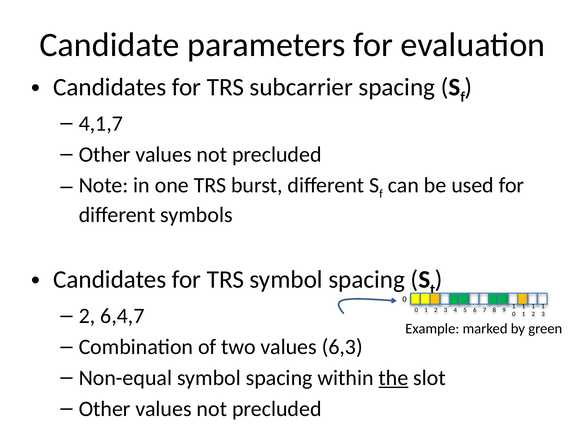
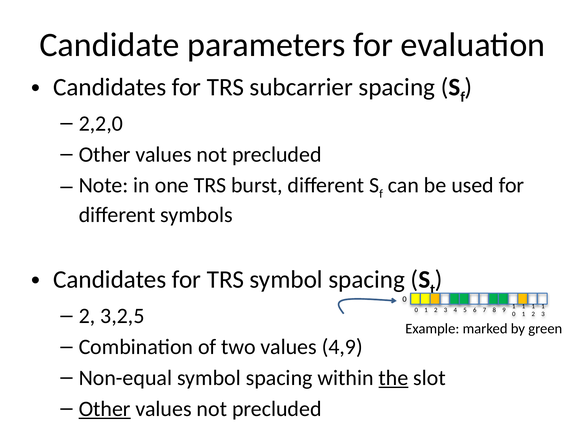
4,1,7: 4,1,7 -> 2,2,0 (101, 123)
6,4,7: 6,4,7 -> 3,2,5 (122, 316)
6,3: 6,3 -> 4,9 (342, 347)
Other underline: none -> present (105, 409)
